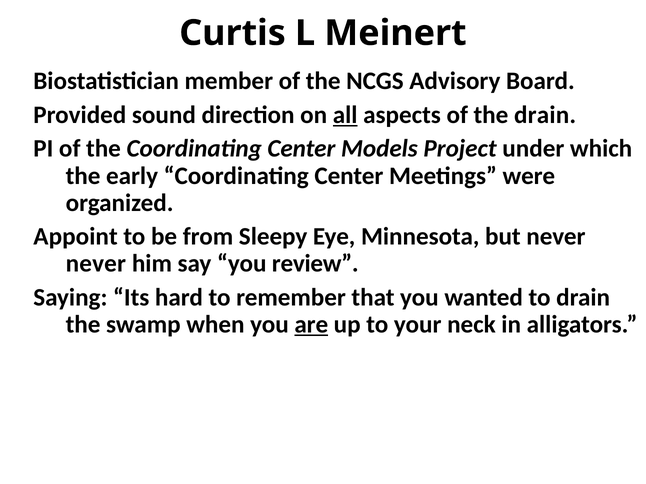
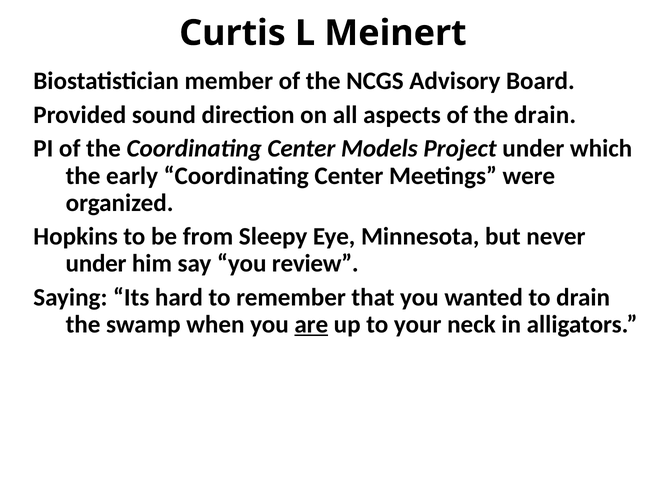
all underline: present -> none (345, 115)
Appoint: Appoint -> Hopkins (76, 237)
never: never -> under (96, 264)
